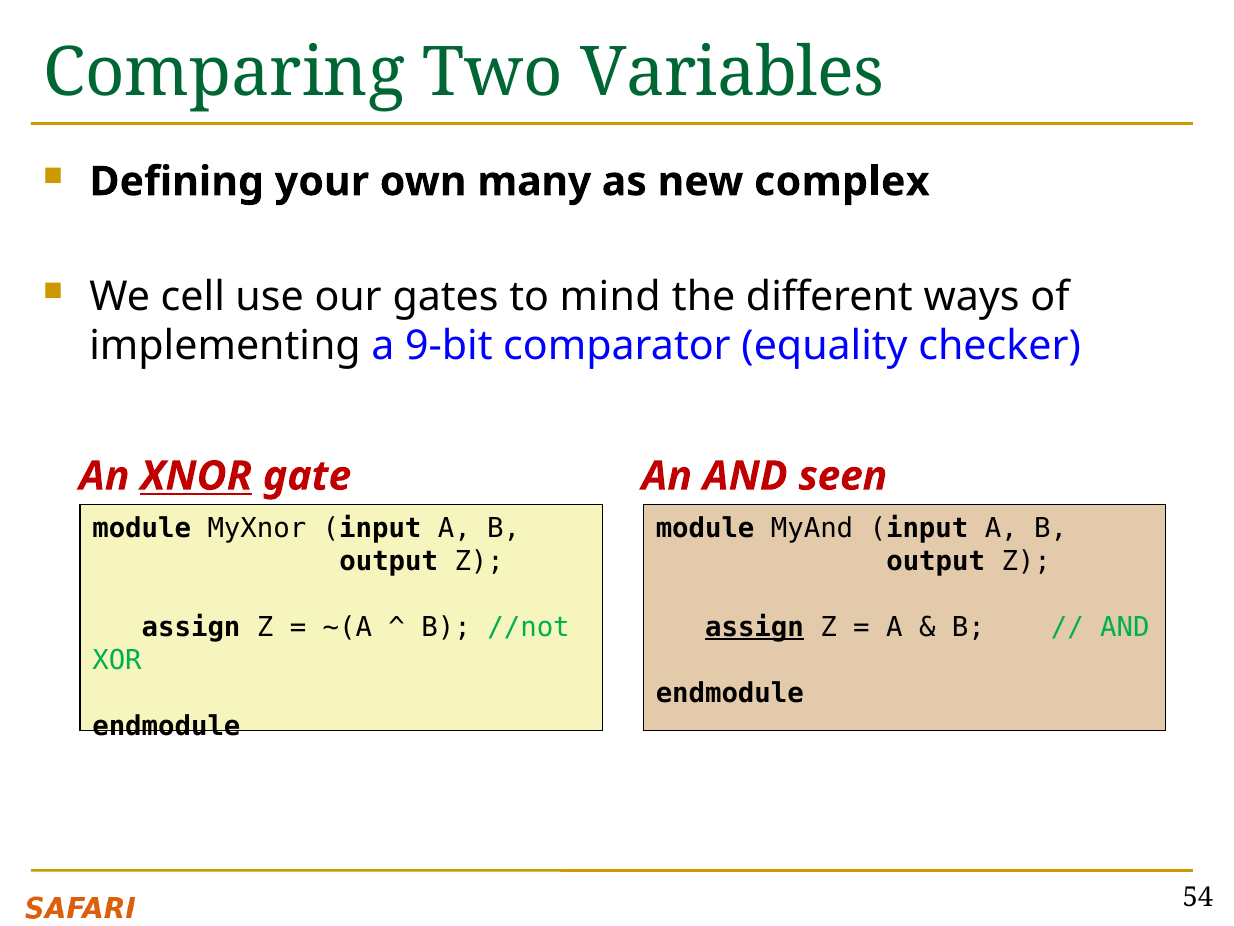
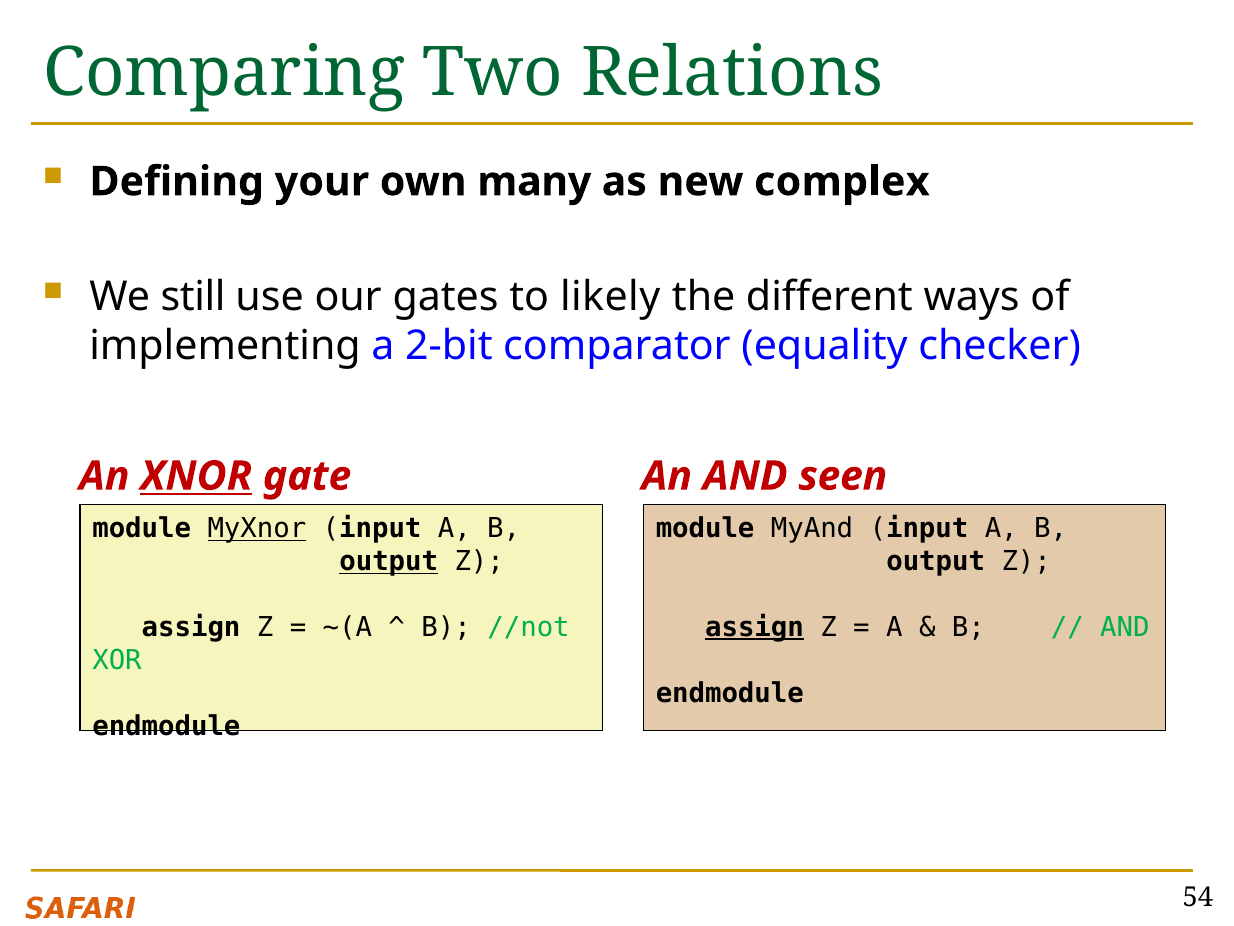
Variables: Variables -> Relations (732, 73)
cell: cell -> still (193, 297)
mind: mind -> likely (610, 297)
9-bit: 9-bit -> 2-bit (449, 346)
MyXnor underline: none -> present (257, 528)
output underline: none -> present (389, 561)
